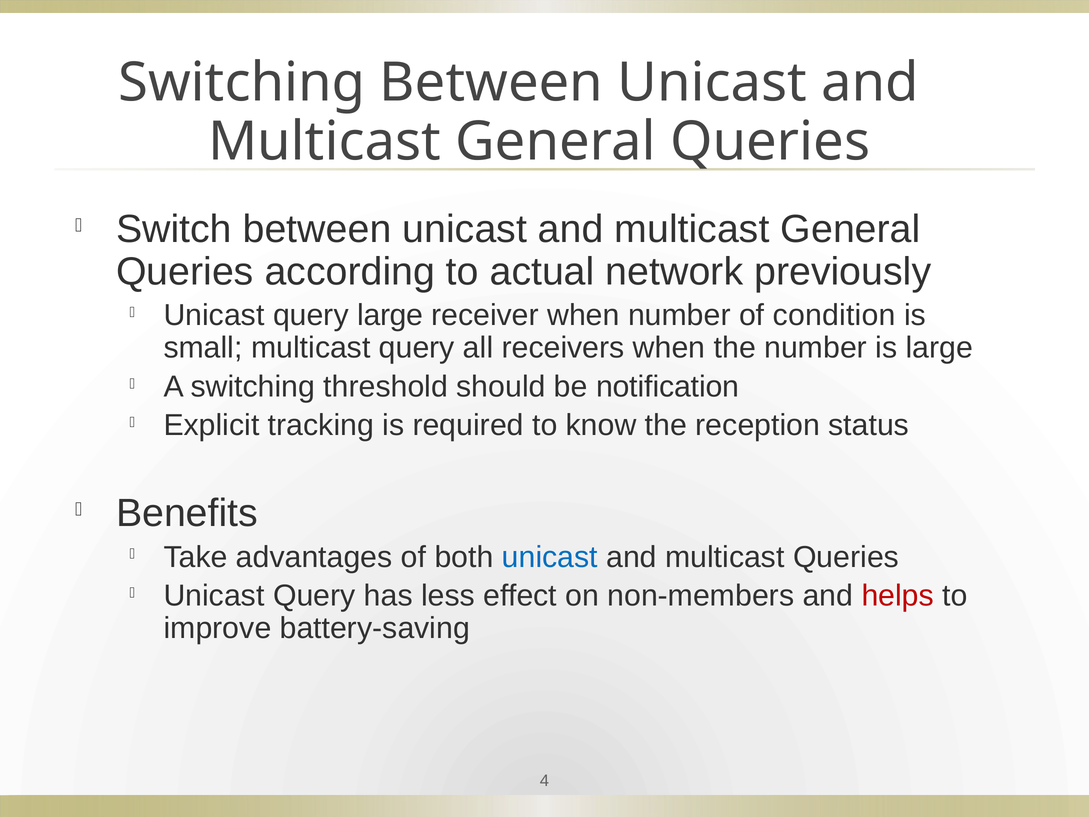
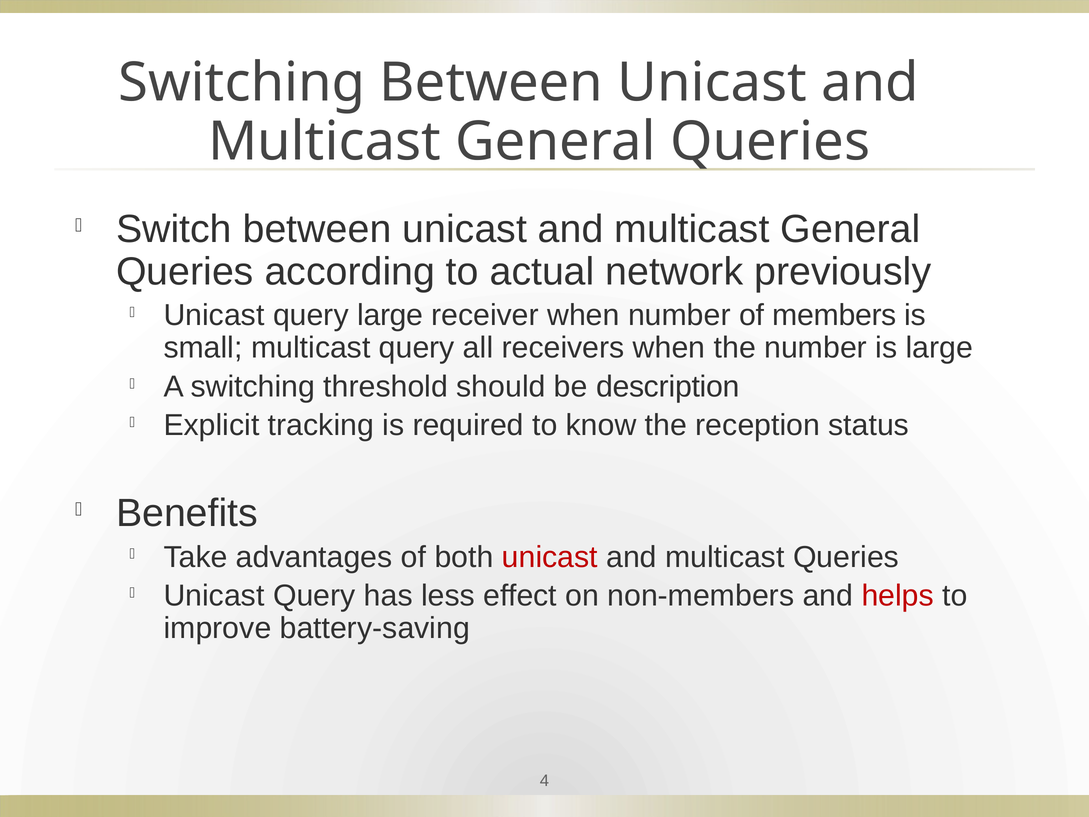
condition: condition -> members (834, 315)
notification: notification -> description (668, 387)
unicast colour: blue -> red (550, 557)
